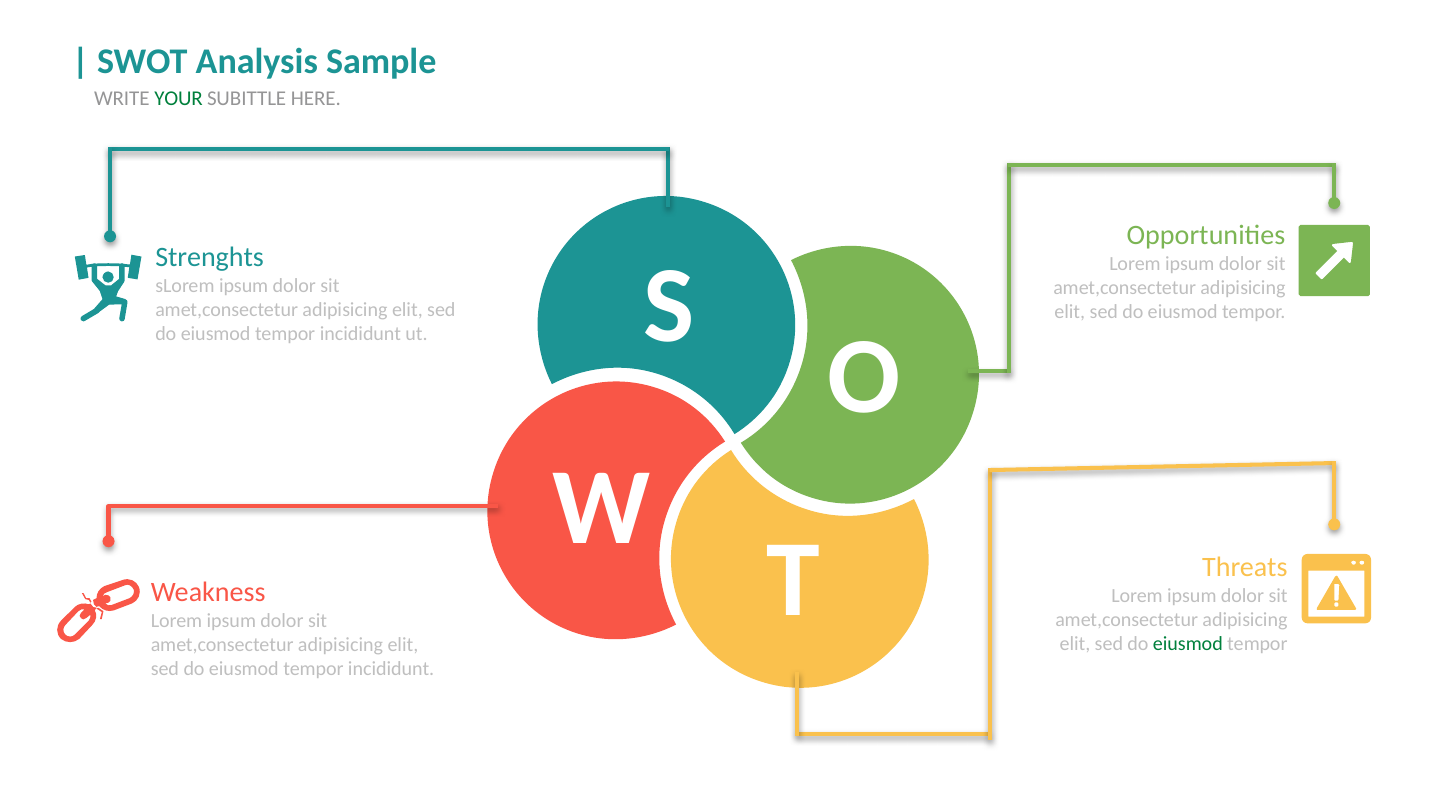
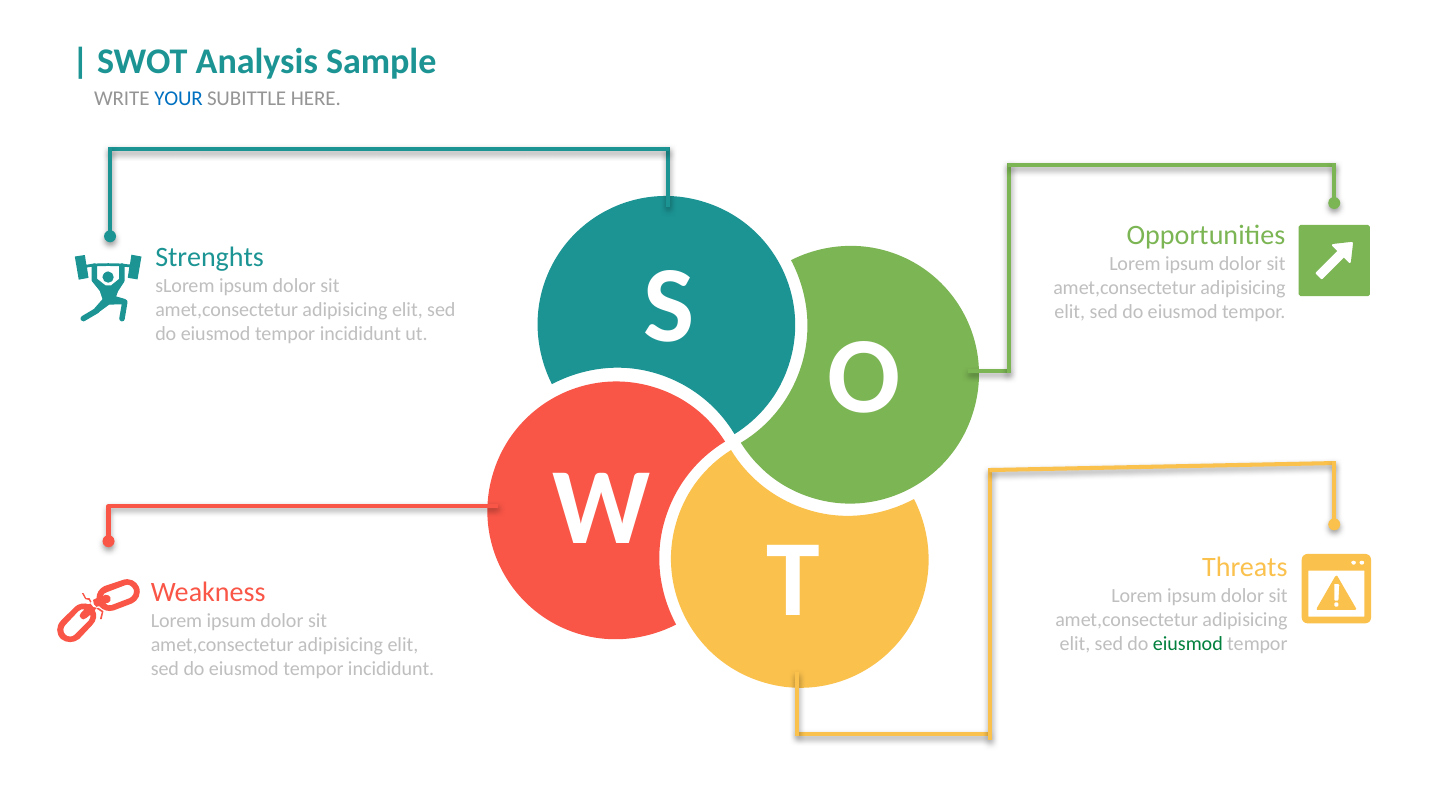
YOUR colour: green -> blue (178, 99)
